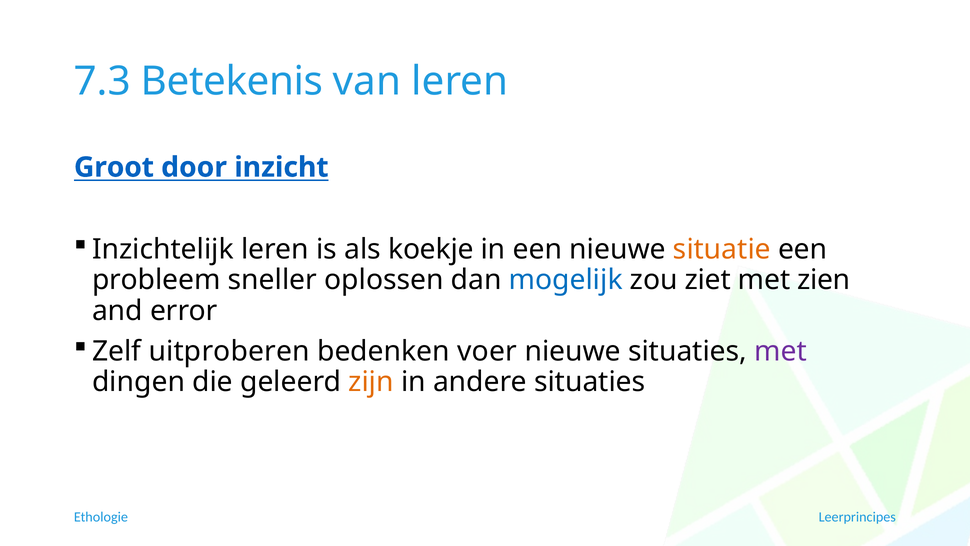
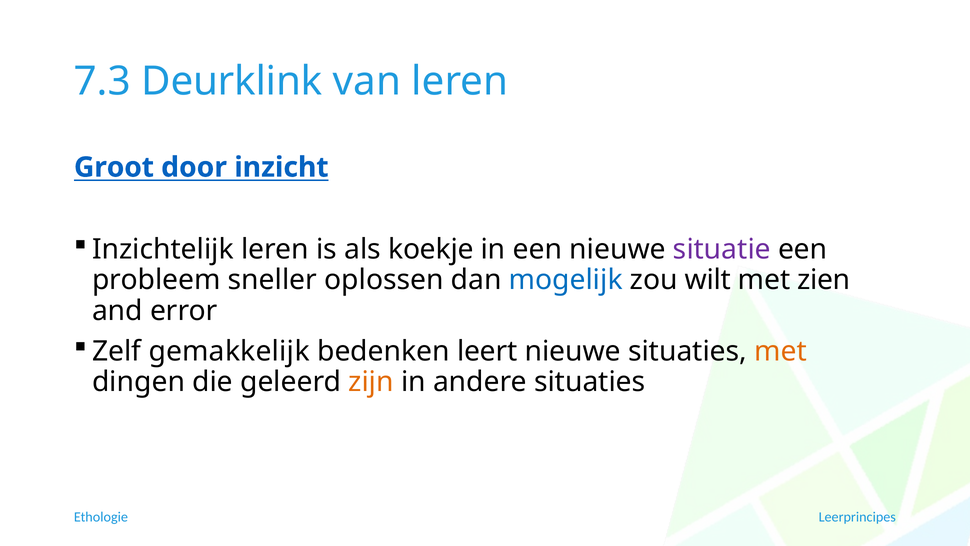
Betekenis: Betekenis -> Deurklink (232, 81)
situatie colour: orange -> purple (722, 249)
ziet: ziet -> wilt (708, 280)
uitproberen: uitproberen -> gemakkelijk (229, 351)
voer: voer -> leert (487, 351)
met colour: purple -> orange (781, 351)
